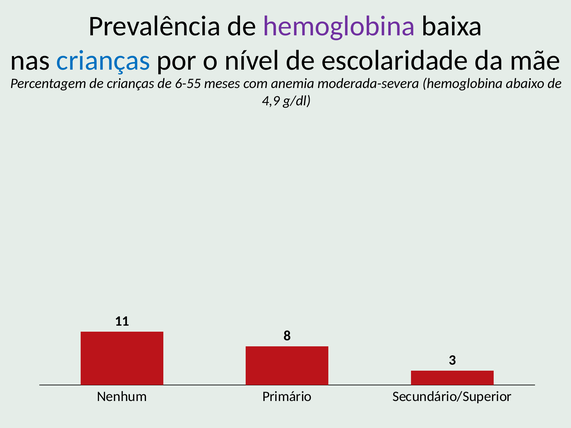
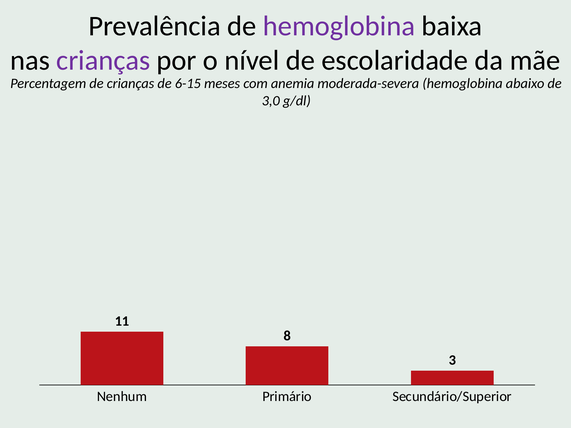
crianças colour: blue -> purple (103, 60)
6-55: 6-55 -> 6-15 (188, 84)
4,9: 4,9 -> 3,0 (271, 101)
